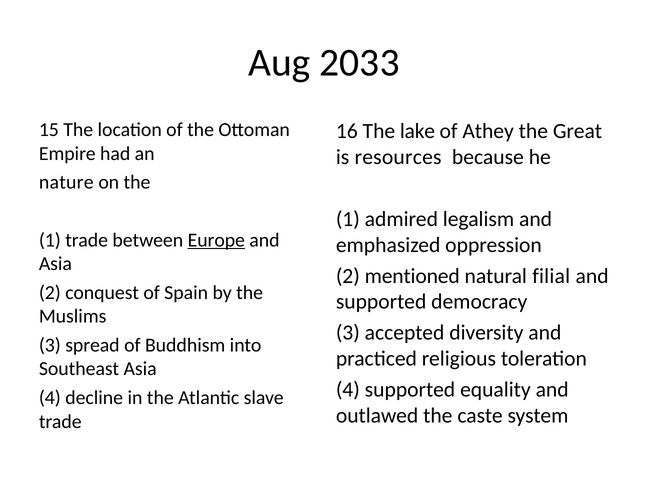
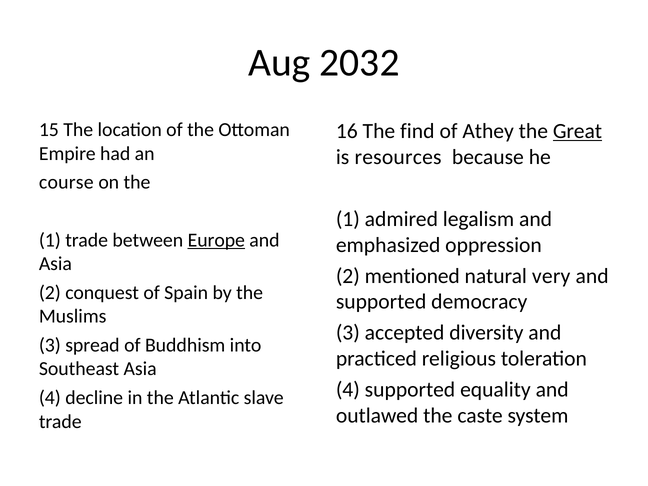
2033: 2033 -> 2032 (359, 63)
lake: lake -> find (417, 131)
Great underline: none -> present (577, 131)
nature: nature -> course (66, 182)
filial: filial -> very (551, 276)
